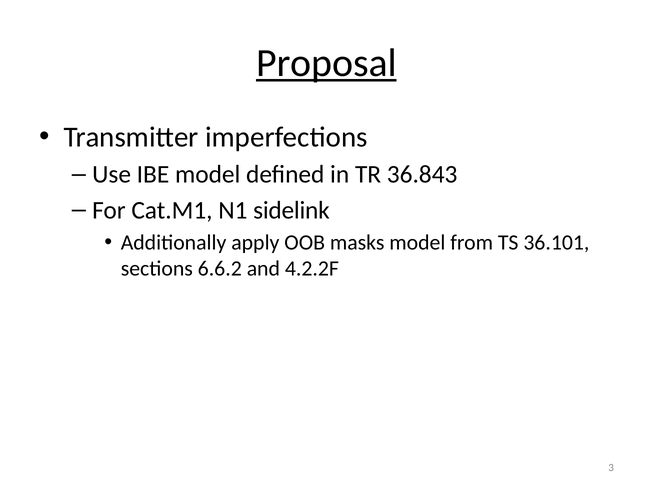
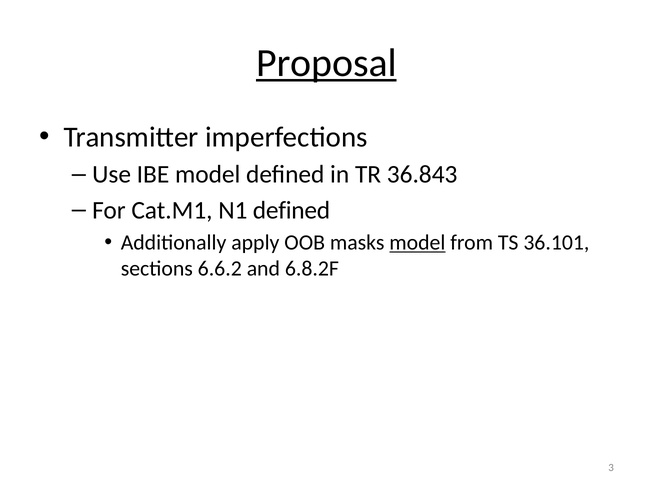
N1 sidelink: sidelink -> defined (291, 210)
model underline: none -> present (417, 242)
4.2.2F: 4.2.2F -> 6.8.2F (312, 269)
